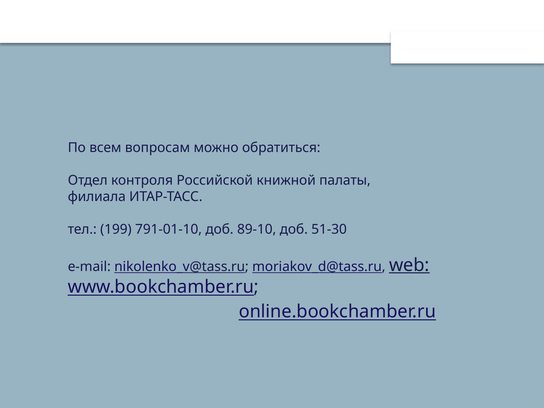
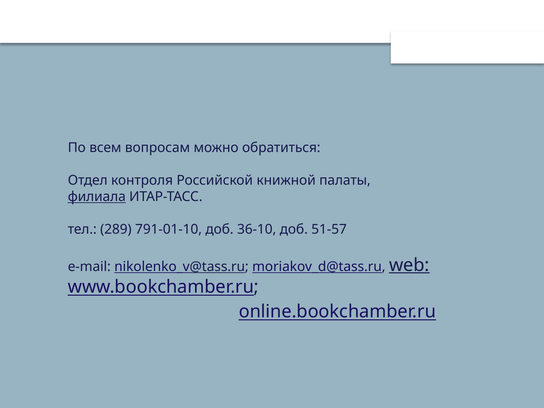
филиала underline: none -> present (97, 197)
199: 199 -> 289 (116, 229)
89-10: 89-10 -> 36-10 (257, 229)
51-30: 51-30 -> 51-57 (329, 229)
